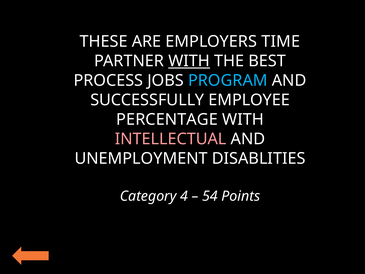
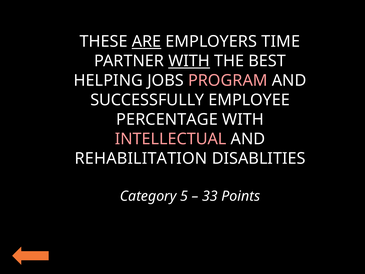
ARE underline: none -> present (146, 42)
PROCESS: PROCESS -> HELPING (108, 80)
PROGRAM colour: light blue -> pink (228, 80)
UNEMPLOYMENT: UNEMPLOYMENT -> REHABILITATION (141, 158)
4: 4 -> 5 (184, 196)
54: 54 -> 33 (210, 196)
